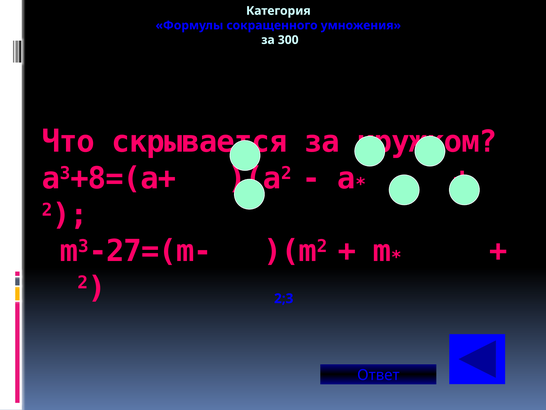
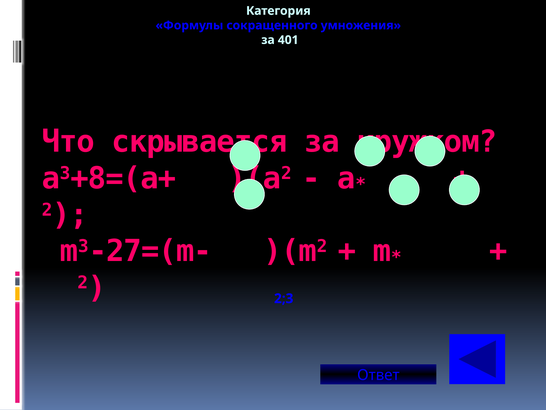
300: 300 -> 401 (288, 40)
